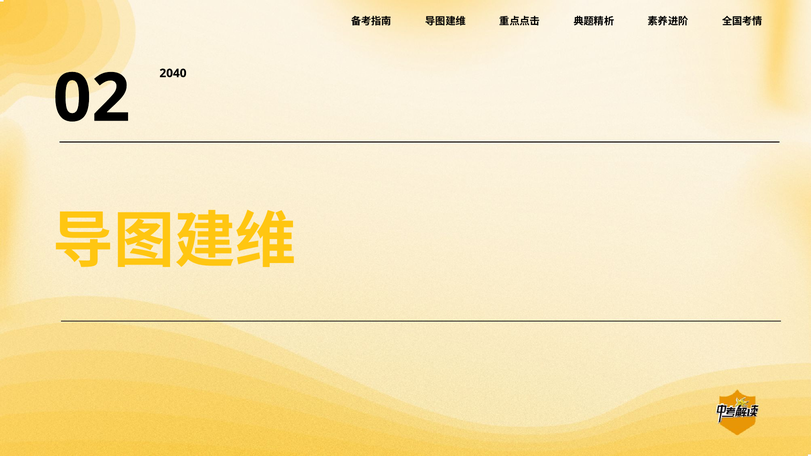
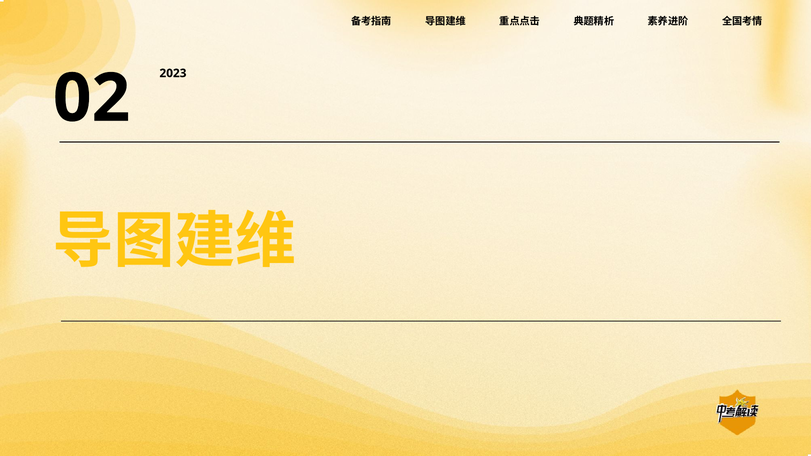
2040: 2040 -> 2023 (173, 73)
